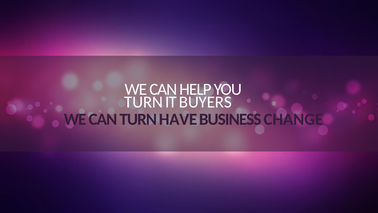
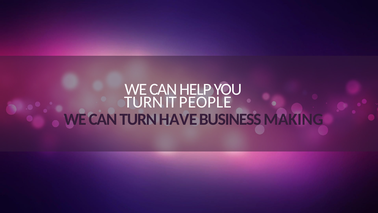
BUYERS: BUYERS -> PEOPLE (205, 102)
CHANGE: CHANGE -> MAKING (293, 119)
